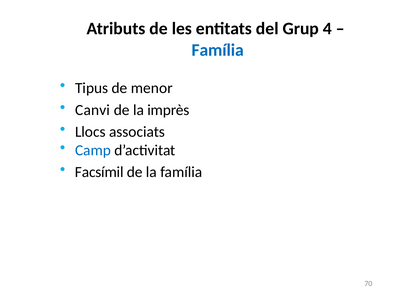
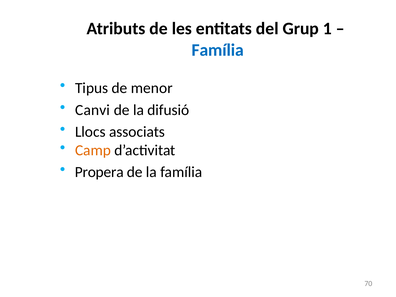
4: 4 -> 1 (327, 29)
imprès: imprès -> difusió (168, 110)
Camp colour: blue -> orange (93, 150)
Facsímil: Facsímil -> Propera (99, 172)
